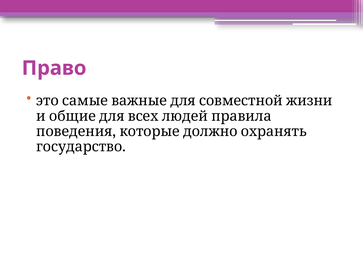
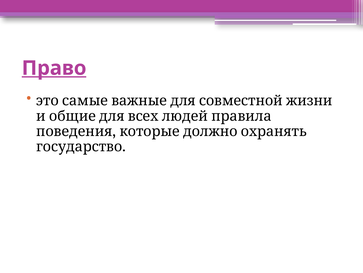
Право underline: none -> present (54, 68)
